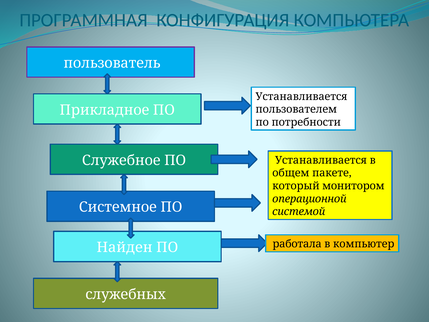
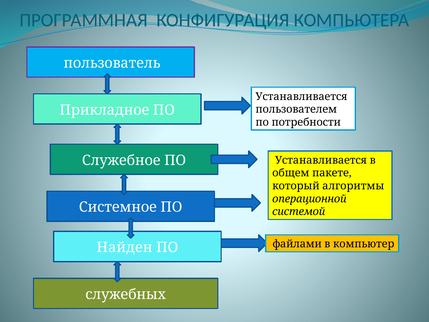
монитором: монитором -> алгоритмы (353, 186)
работала: работала -> файлами (297, 244)
